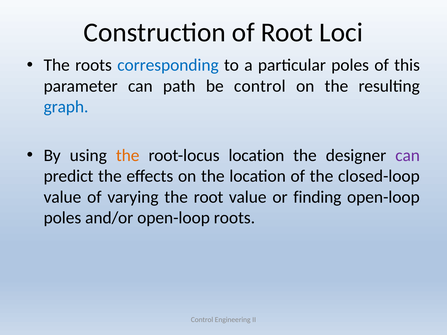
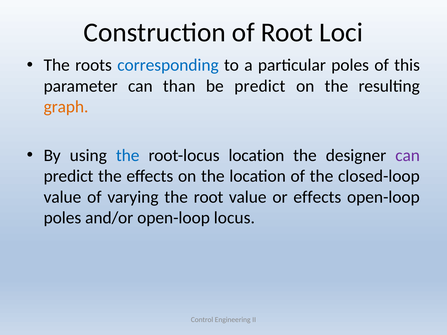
path: path -> than (179, 86)
be control: control -> predict (260, 86)
graph colour: blue -> orange (66, 107)
the colour: orange -> blue (128, 156)
or finding: finding -> effects (317, 197)
open-loop roots: roots -> locus (234, 218)
